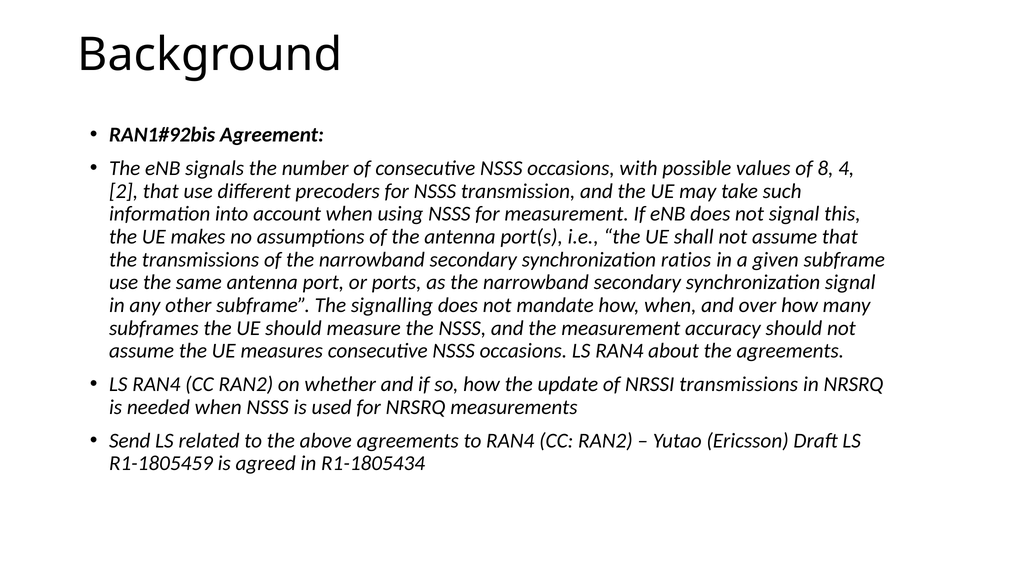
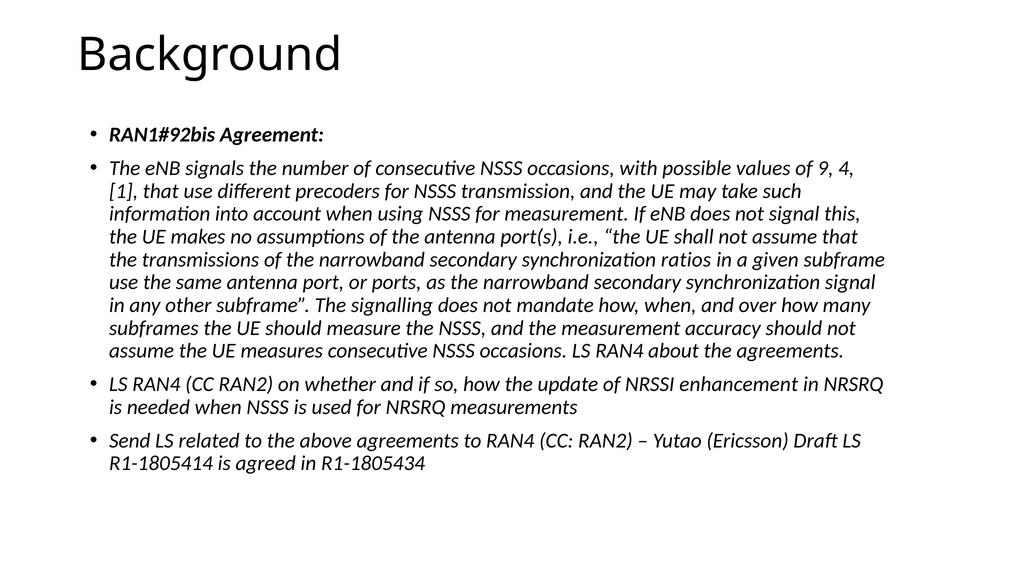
8: 8 -> 9 (825, 168)
2: 2 -> 1 (124, 191)
NRSSI transmissions: transmissions -> enhancement (739, 385)
R1-1805459: R1-1805459 -> R1-1805414 (161, 464)
